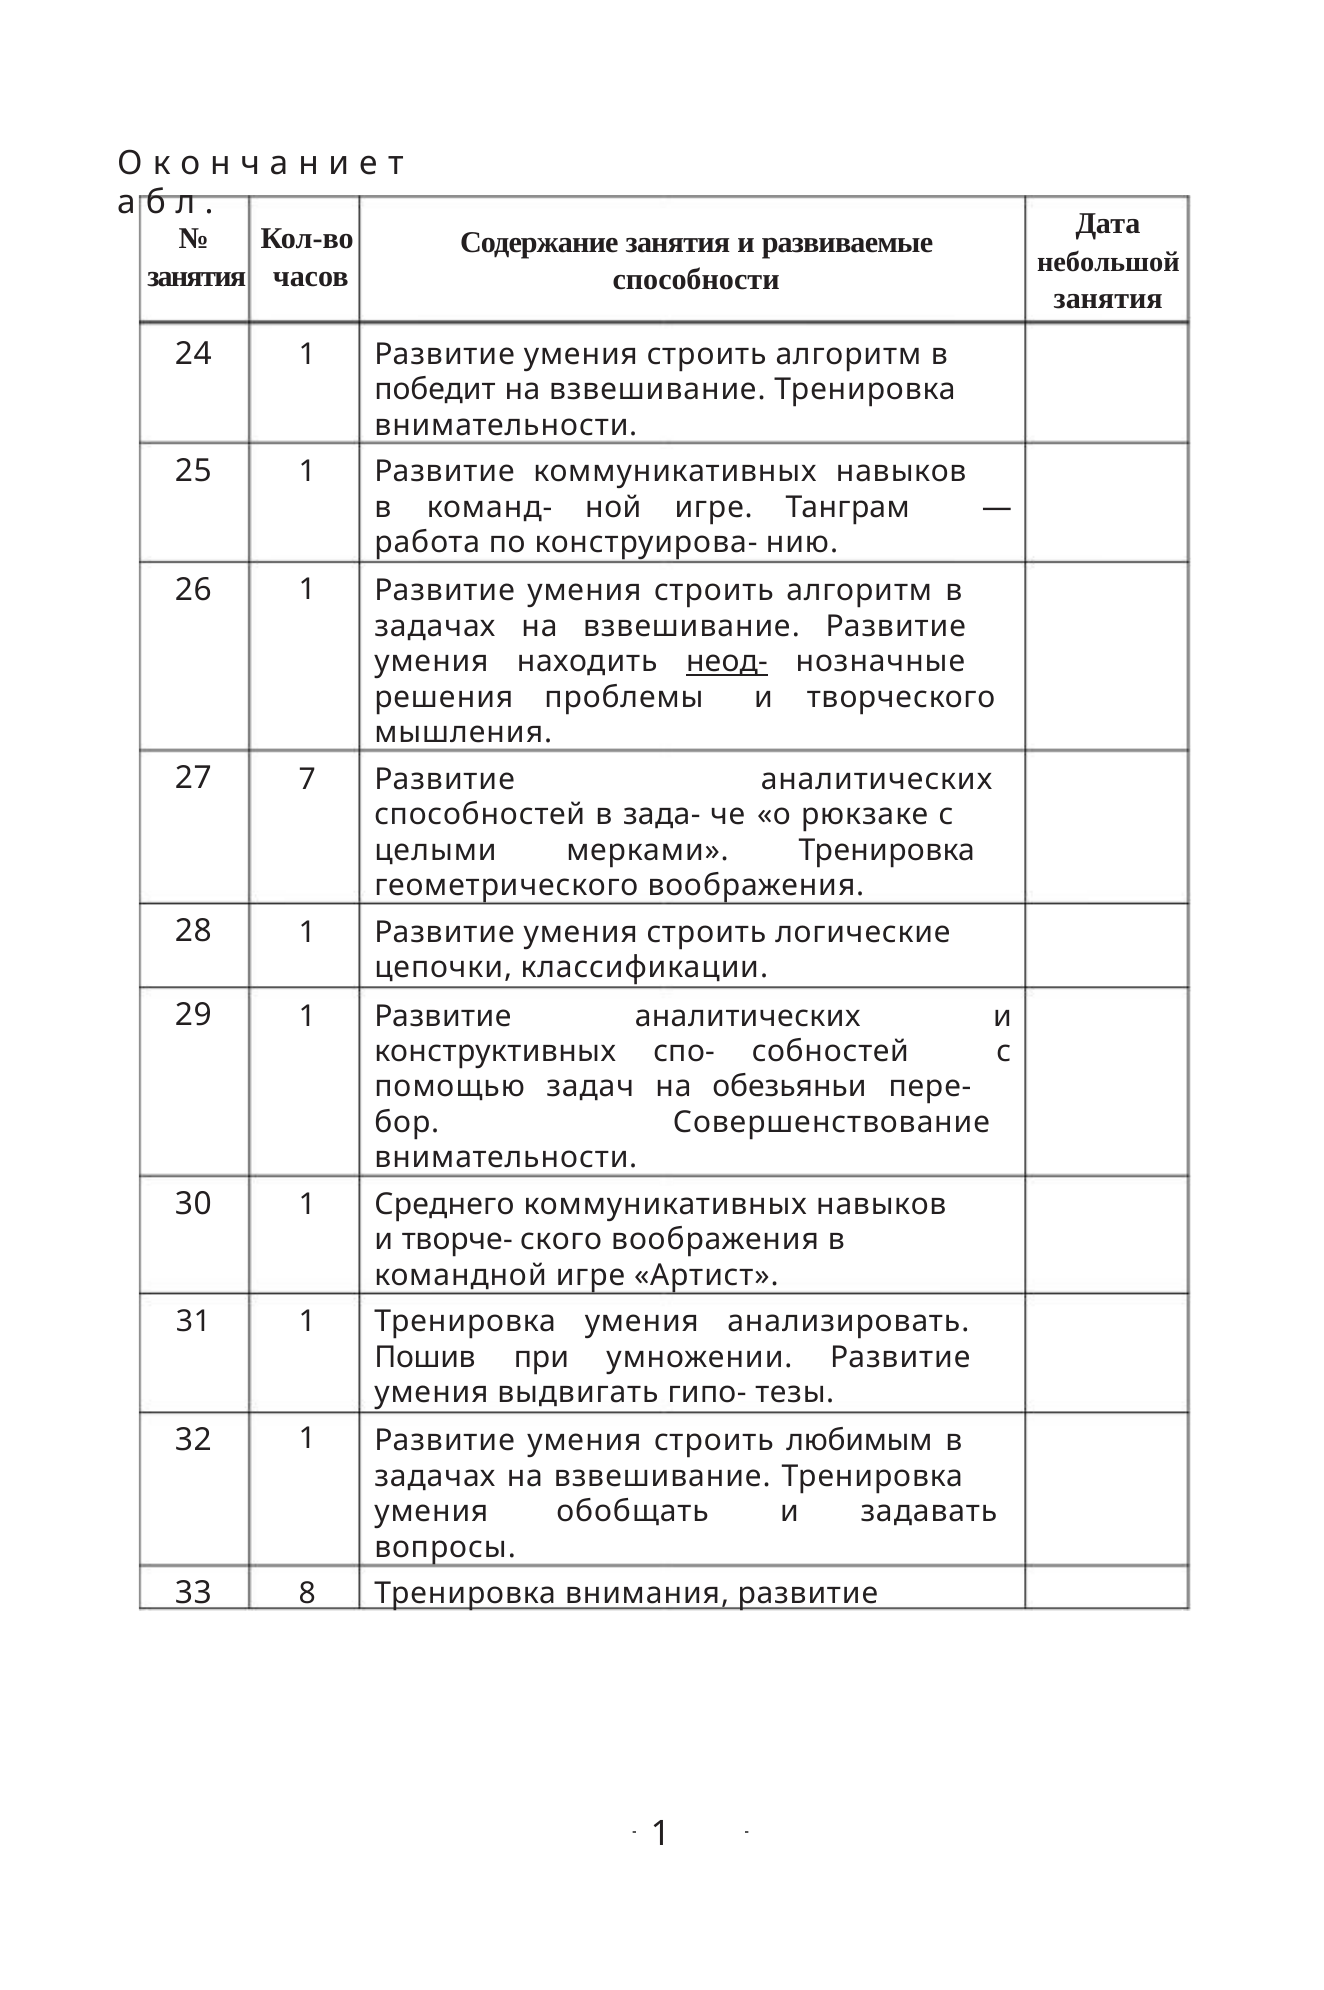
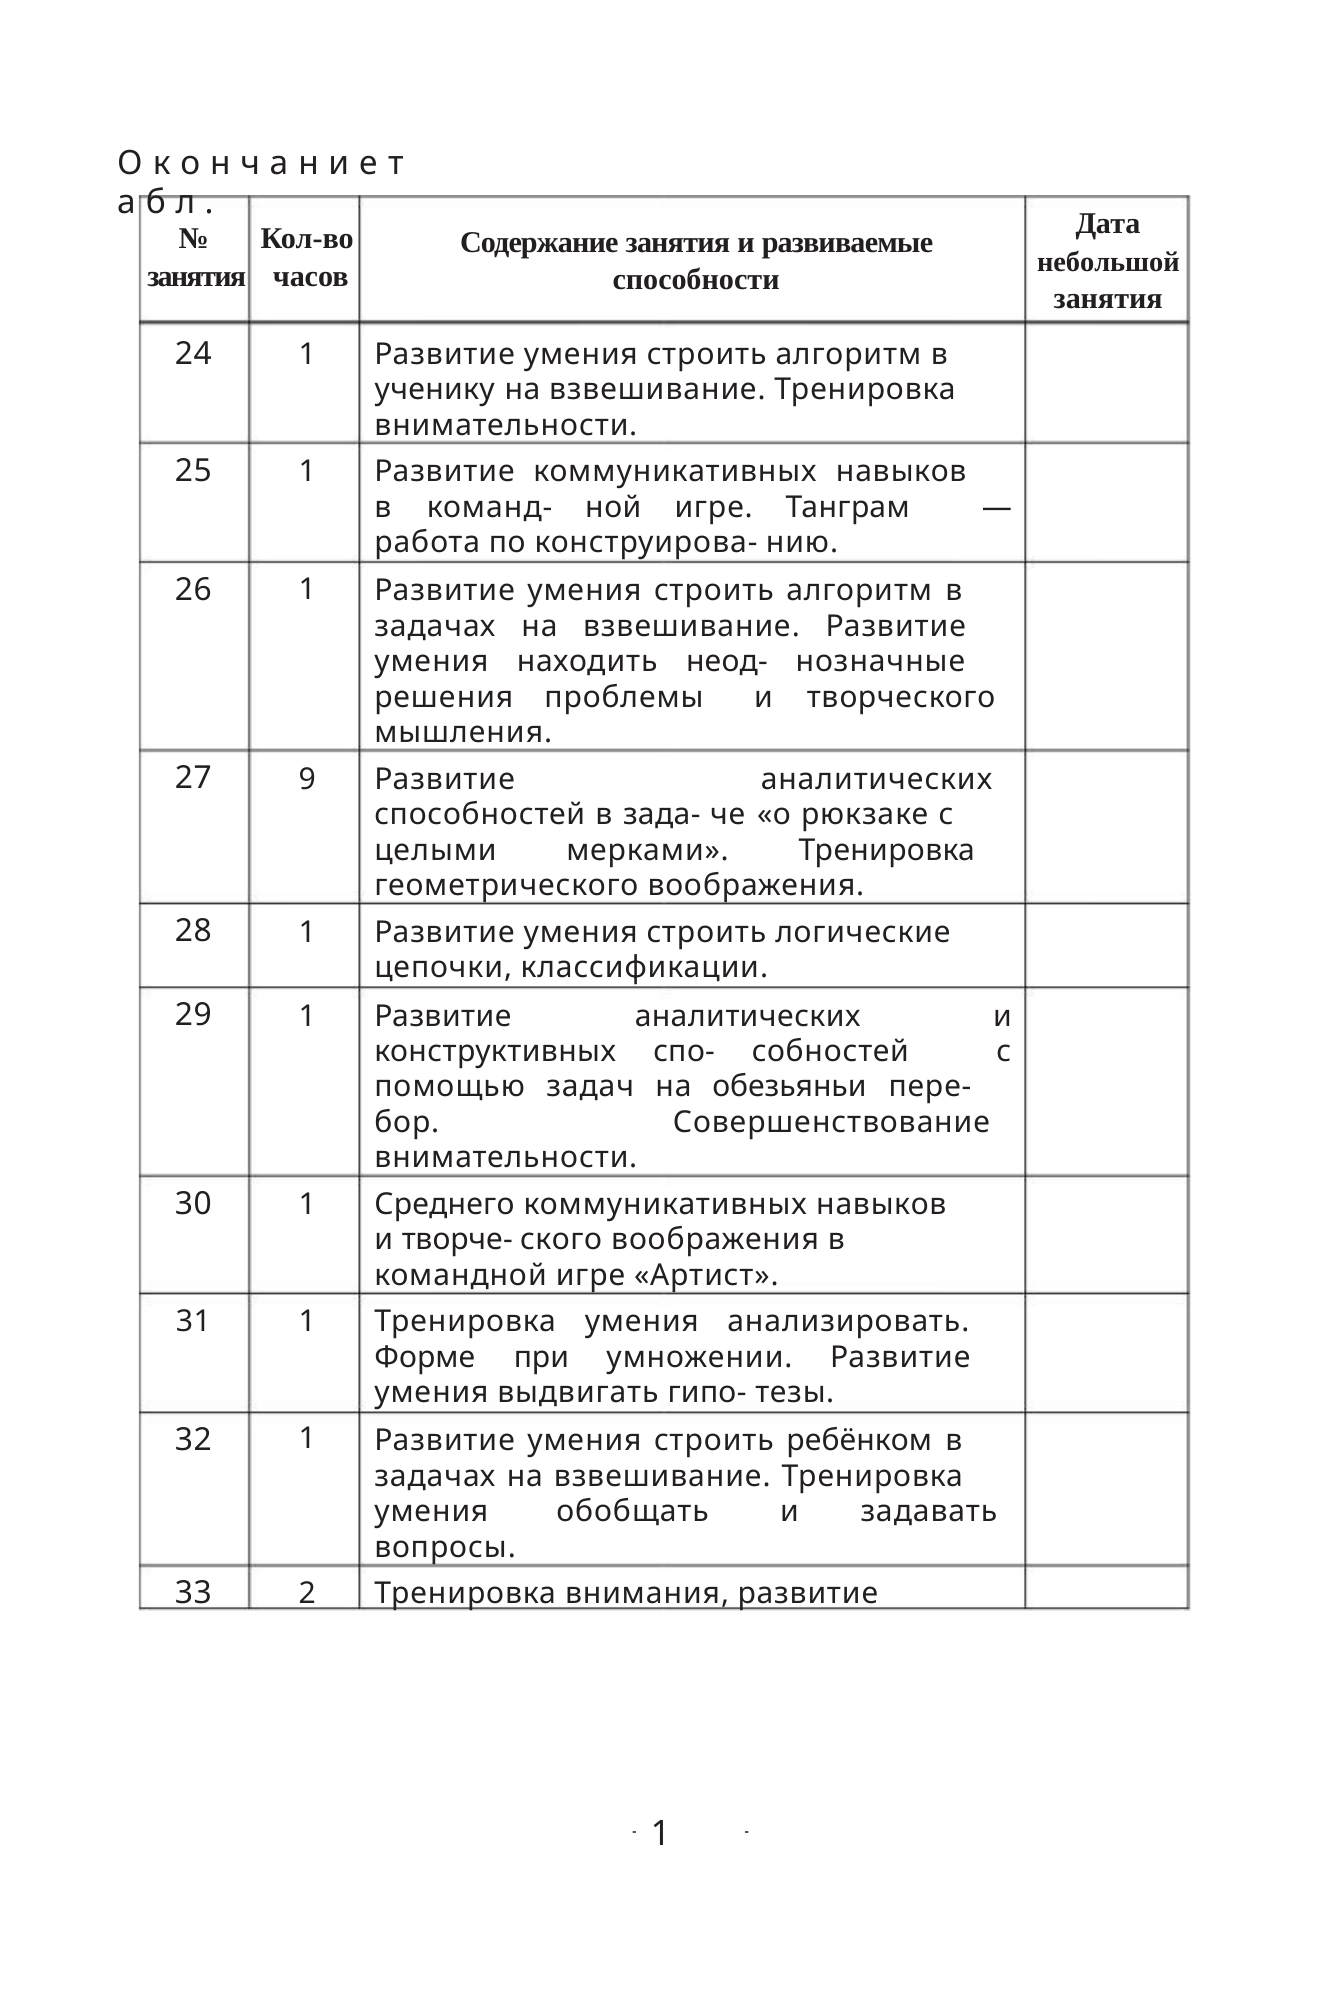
победит: победит -> ученику (435, 390)
неод- underline: present -> none (727, 662)
7: 7 -> 9 (307, 779)
Пошив: Пошив -> Форме (425, 1357)
любимым: любимым -> ребёнком (859, 1440)
8: 8 -> 2 (307, 1593)
